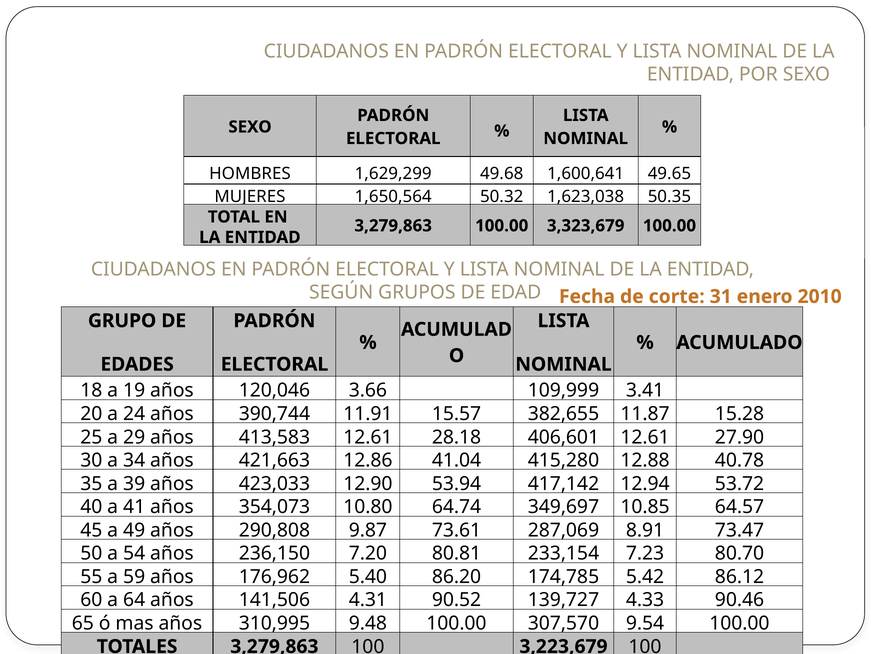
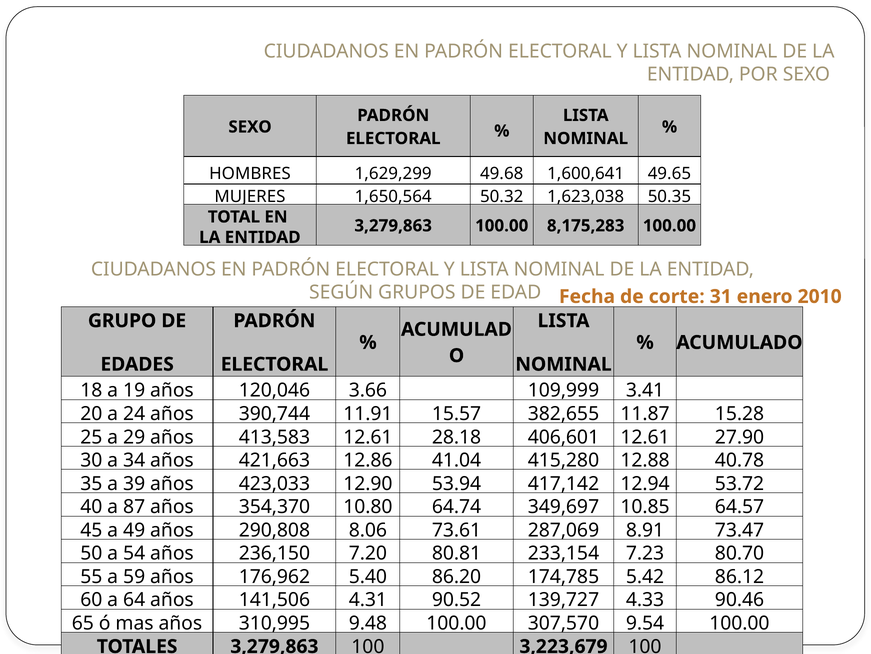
3,323,679: 3,323,679 -> 8,175,283 (586, 225)
41: 41 -> 87 (134, 506)
354,073: 354,073 -> 354,370 (274, 506)
9.87: 9.87 -> 8.06 (368, 530)
